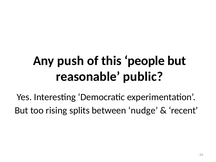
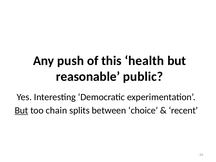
people: people -> health (144, 61)
But underline: none -> present (21, 110)
rising: rising -> chain (56, 110)
nudge: nudge -> choice (143, 110)
